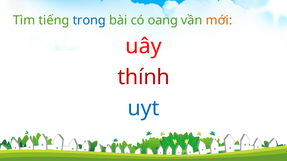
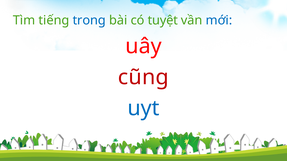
oang: oang -> tuyệt (163, 20)
mới colour: orange -> blue (219, 20)
thính: thính -> cũng (143, 77)
